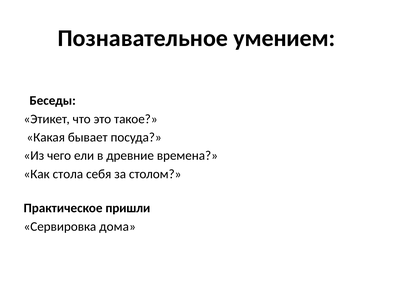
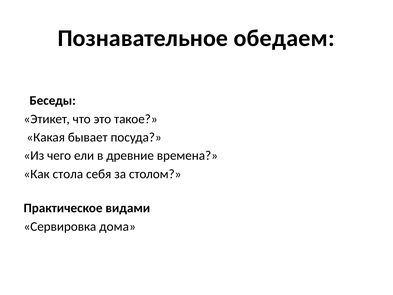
умением: умением -> обедаем (284, 38)
пришли: пришли -> видами (128, 208)
